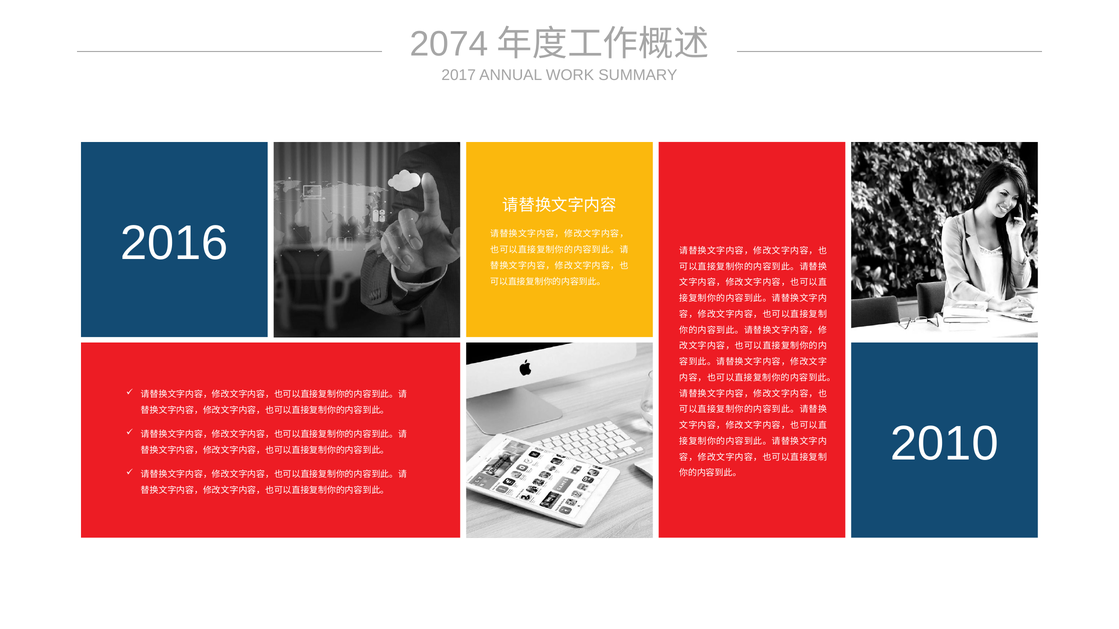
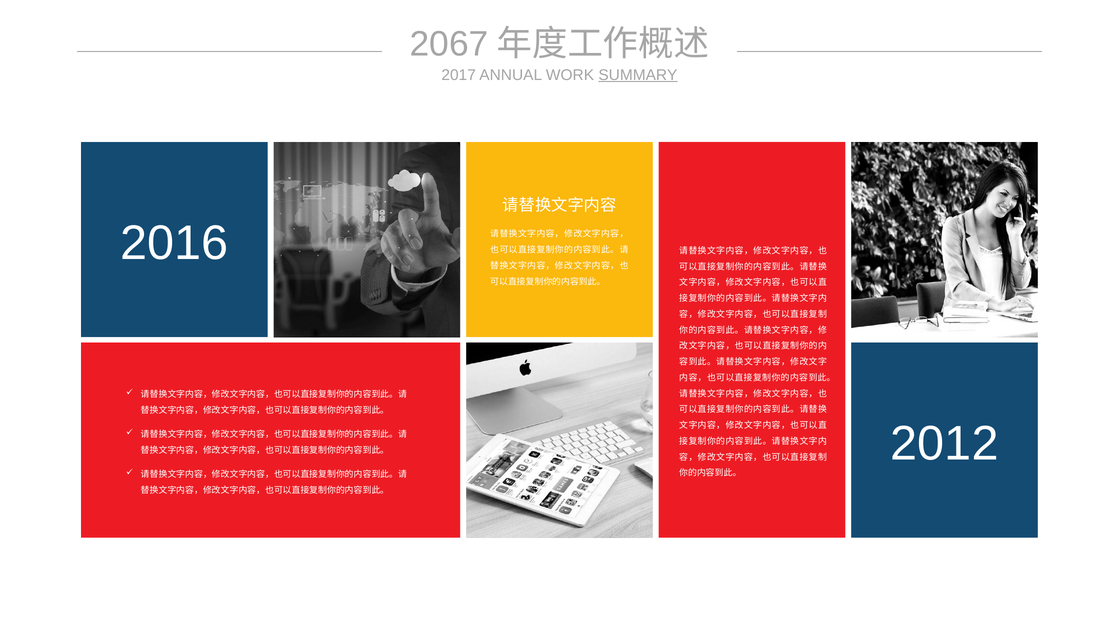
2074: 2074 -> 2067 (449, 44)
SUMMARY underline: none -> present (638, 75)
2010: 2010 -> 2012 (944, 444)
